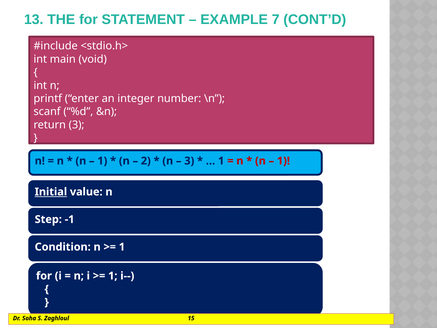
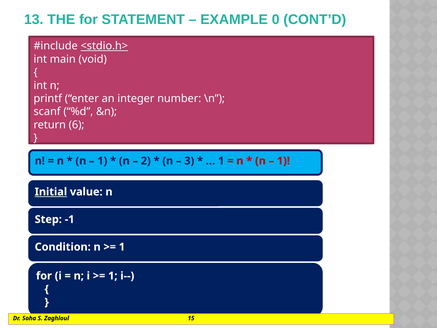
7: 7 -> 0 (276, 19)
<stdio.h> underline: none -> present (104, 46)
return 3: 3 -> 6 (77, 125)
